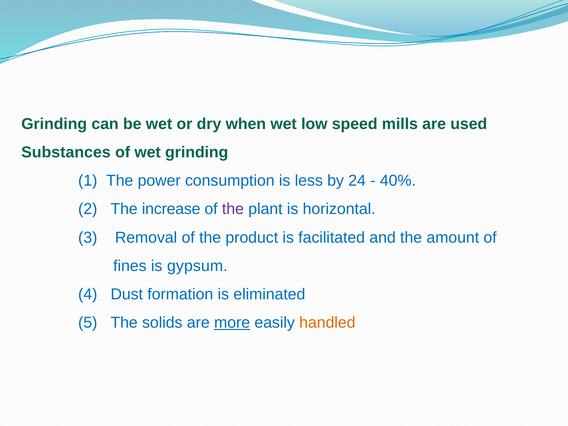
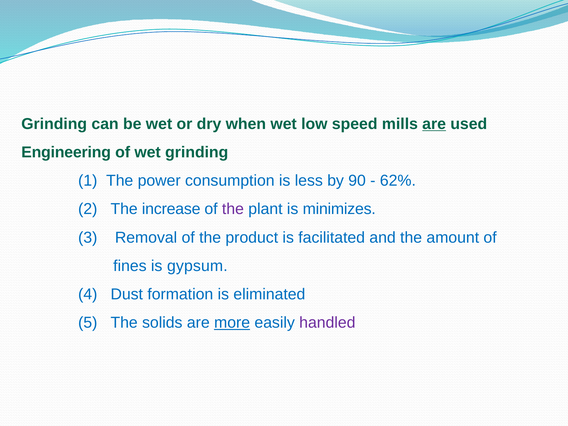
are underline: none -> present (434, 124)
Substances: Substances -> Engineering (66, 152)
24: 24 -> 90 (357, 181)
40%: 40% -> 62% (398, 181)
horizontal: horizontal -> minimizes (339, 209)
handled colour: orange -> purple (327, 323)
